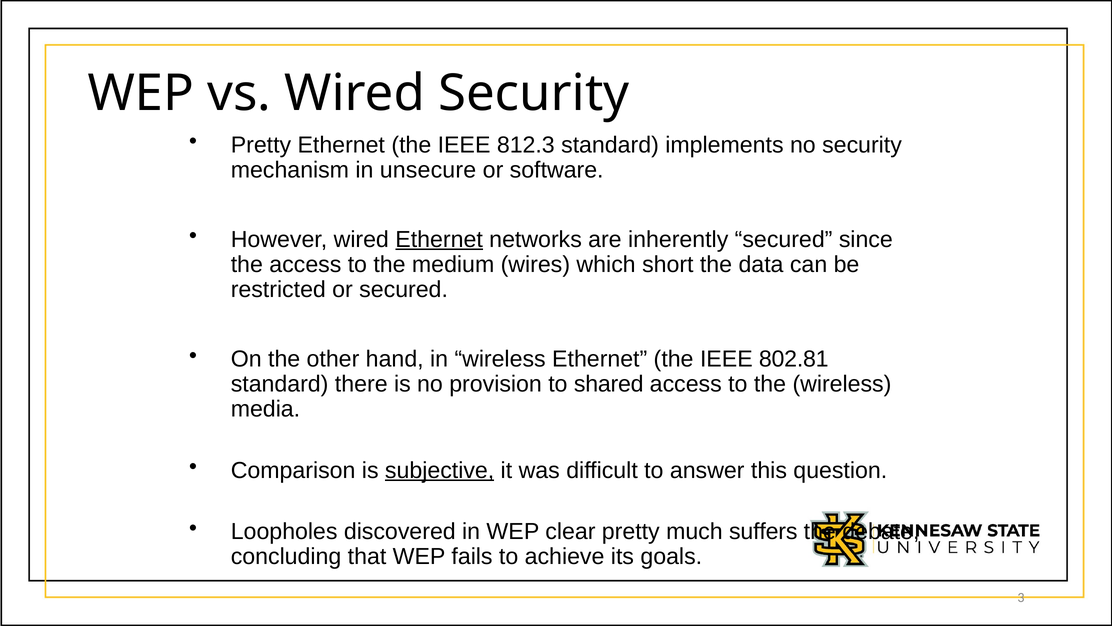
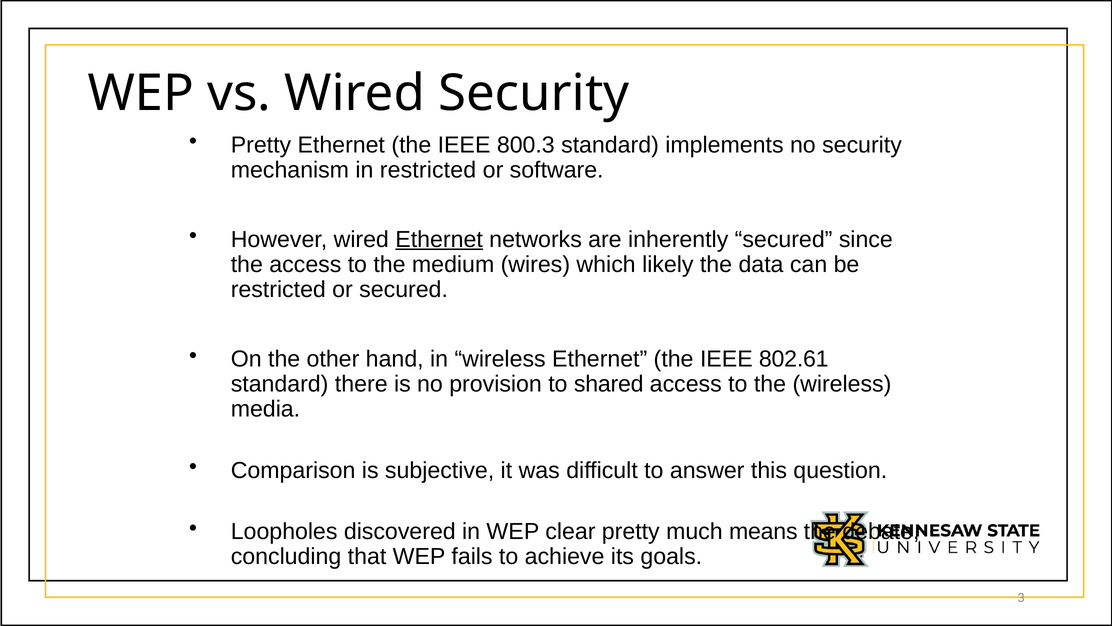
812.3: 812.3 -> 800.3 (526, 145)
in unsecure: unsecure -> restricted (428, 170)
short: short -> likely (668, 264)
802.81: 802.81 -> 802.61 (794, 359)
subjective underline: present -> none (440, 470)
suffers: suffers -> means (763, 531)
